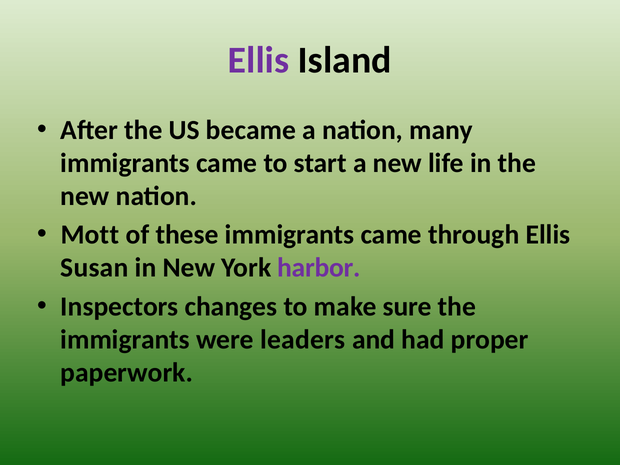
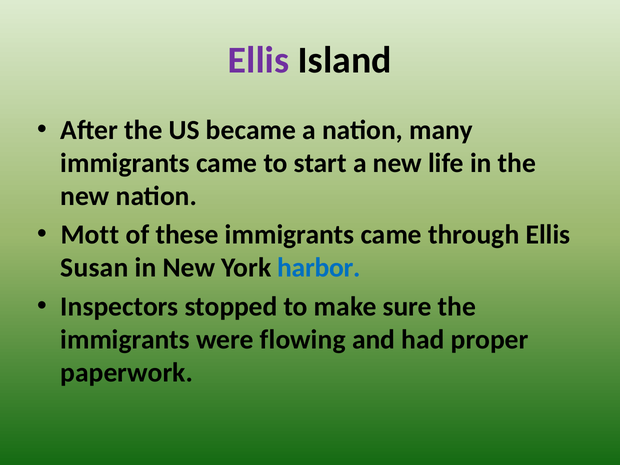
harbor colour: purple -> blue (319, 268)
changes: changes -> stopped (231, 306)
leaders: leaders -> flowing (303, 340)
